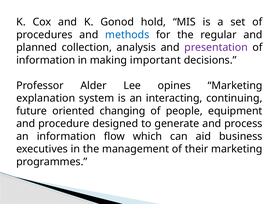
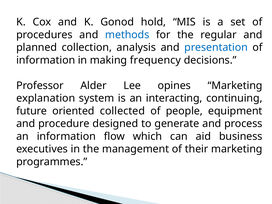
presentation colour: purple -> blue (216, 47)
important: important -> frequency (155, 60)
changing: changing -> collected (122, 111)
